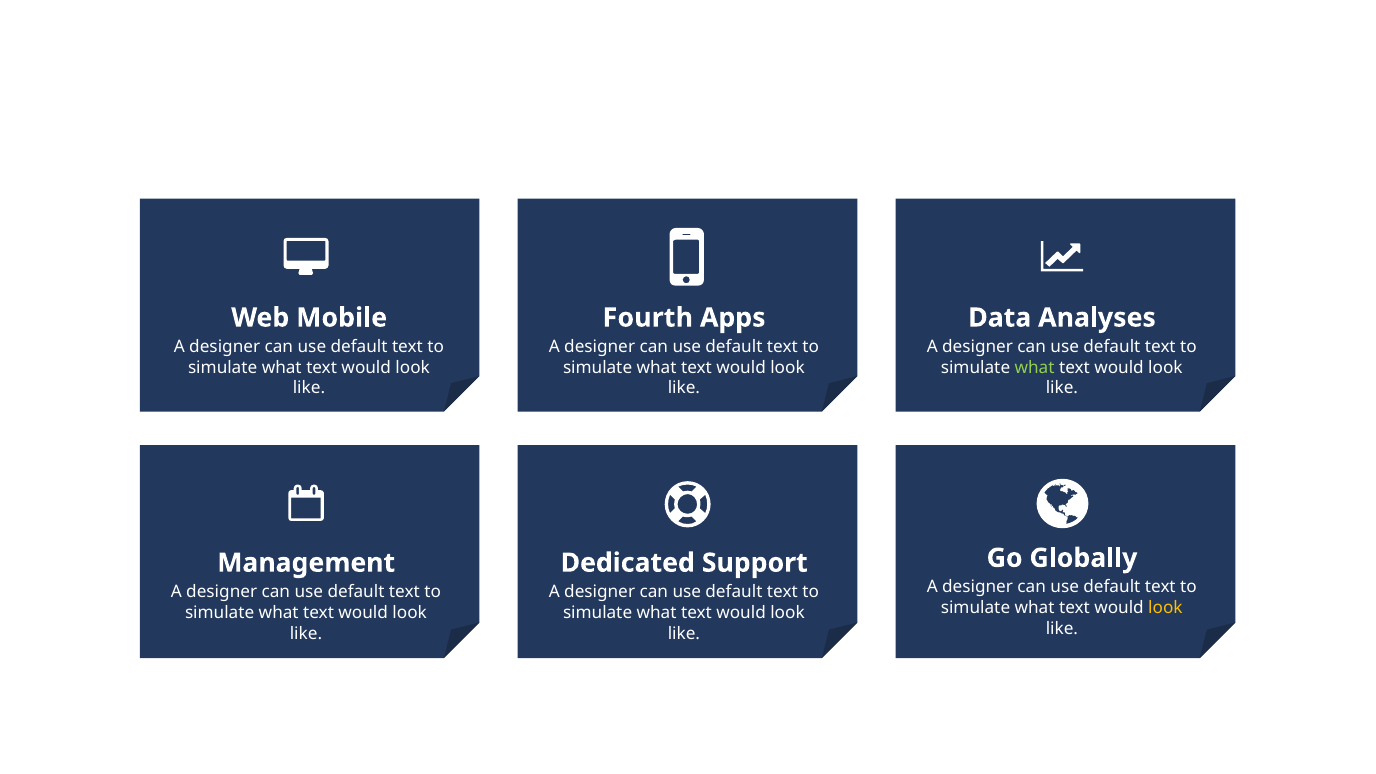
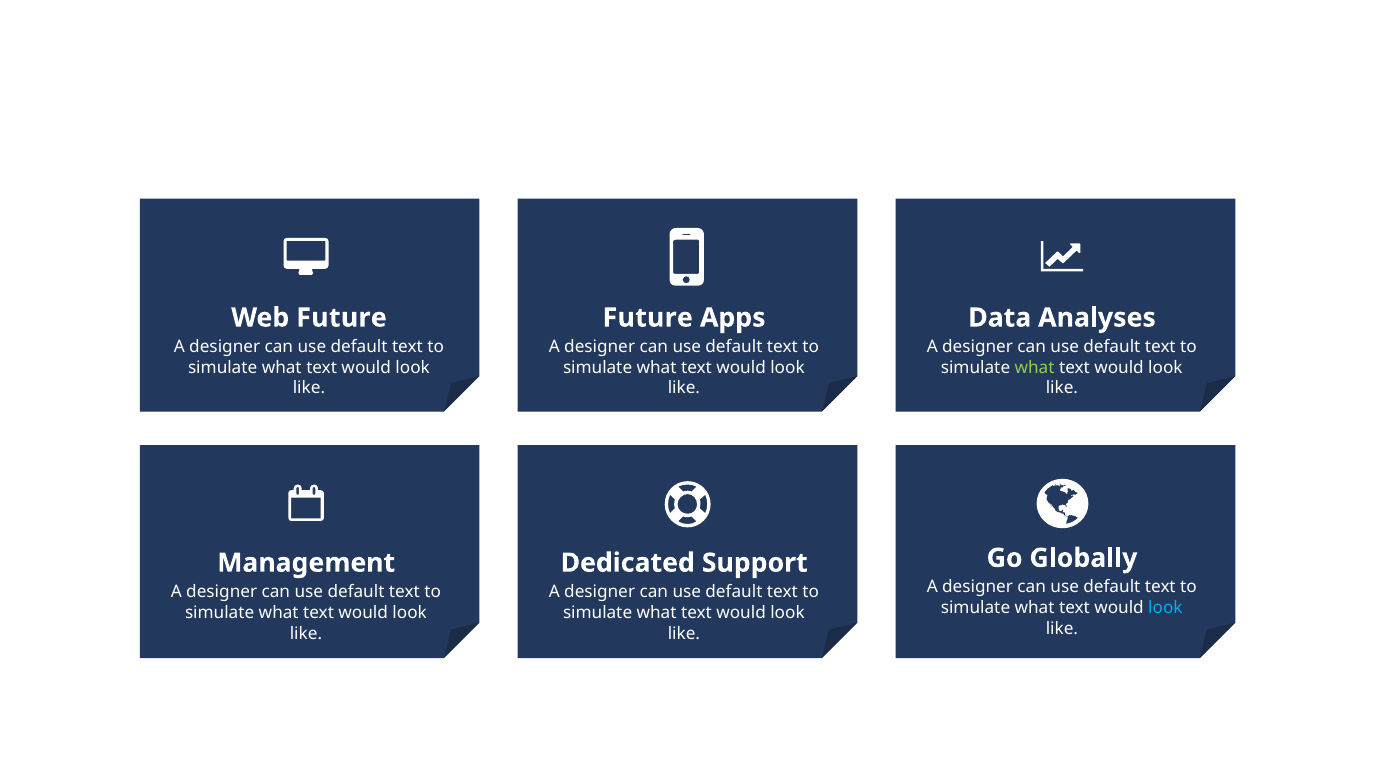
Web Mobile: Mobile -> Future (342, 318)
Fourth: Fourth -> Future (648, 318)
look colour: yellow -> light blue (1165, 608)
